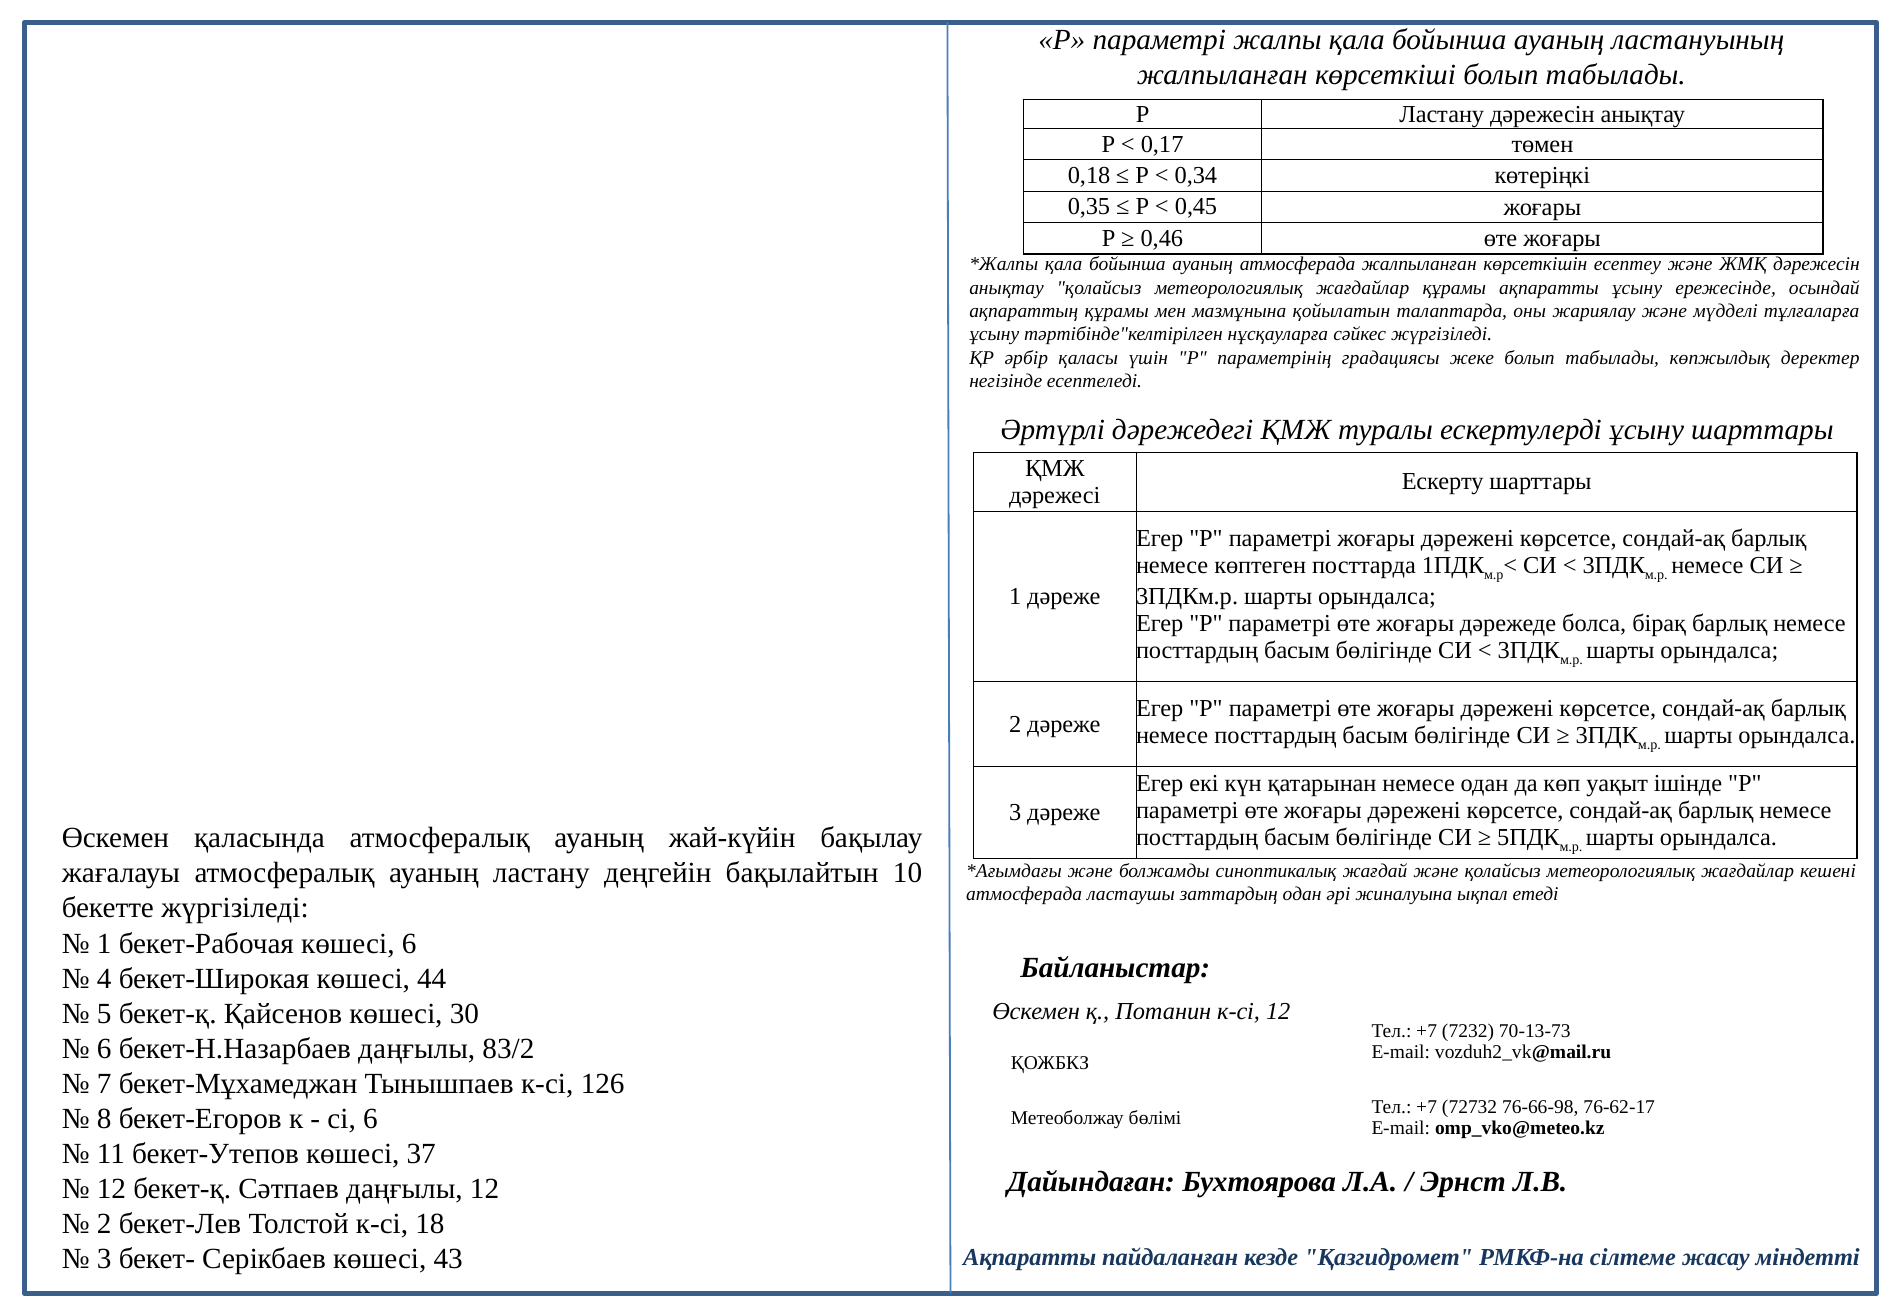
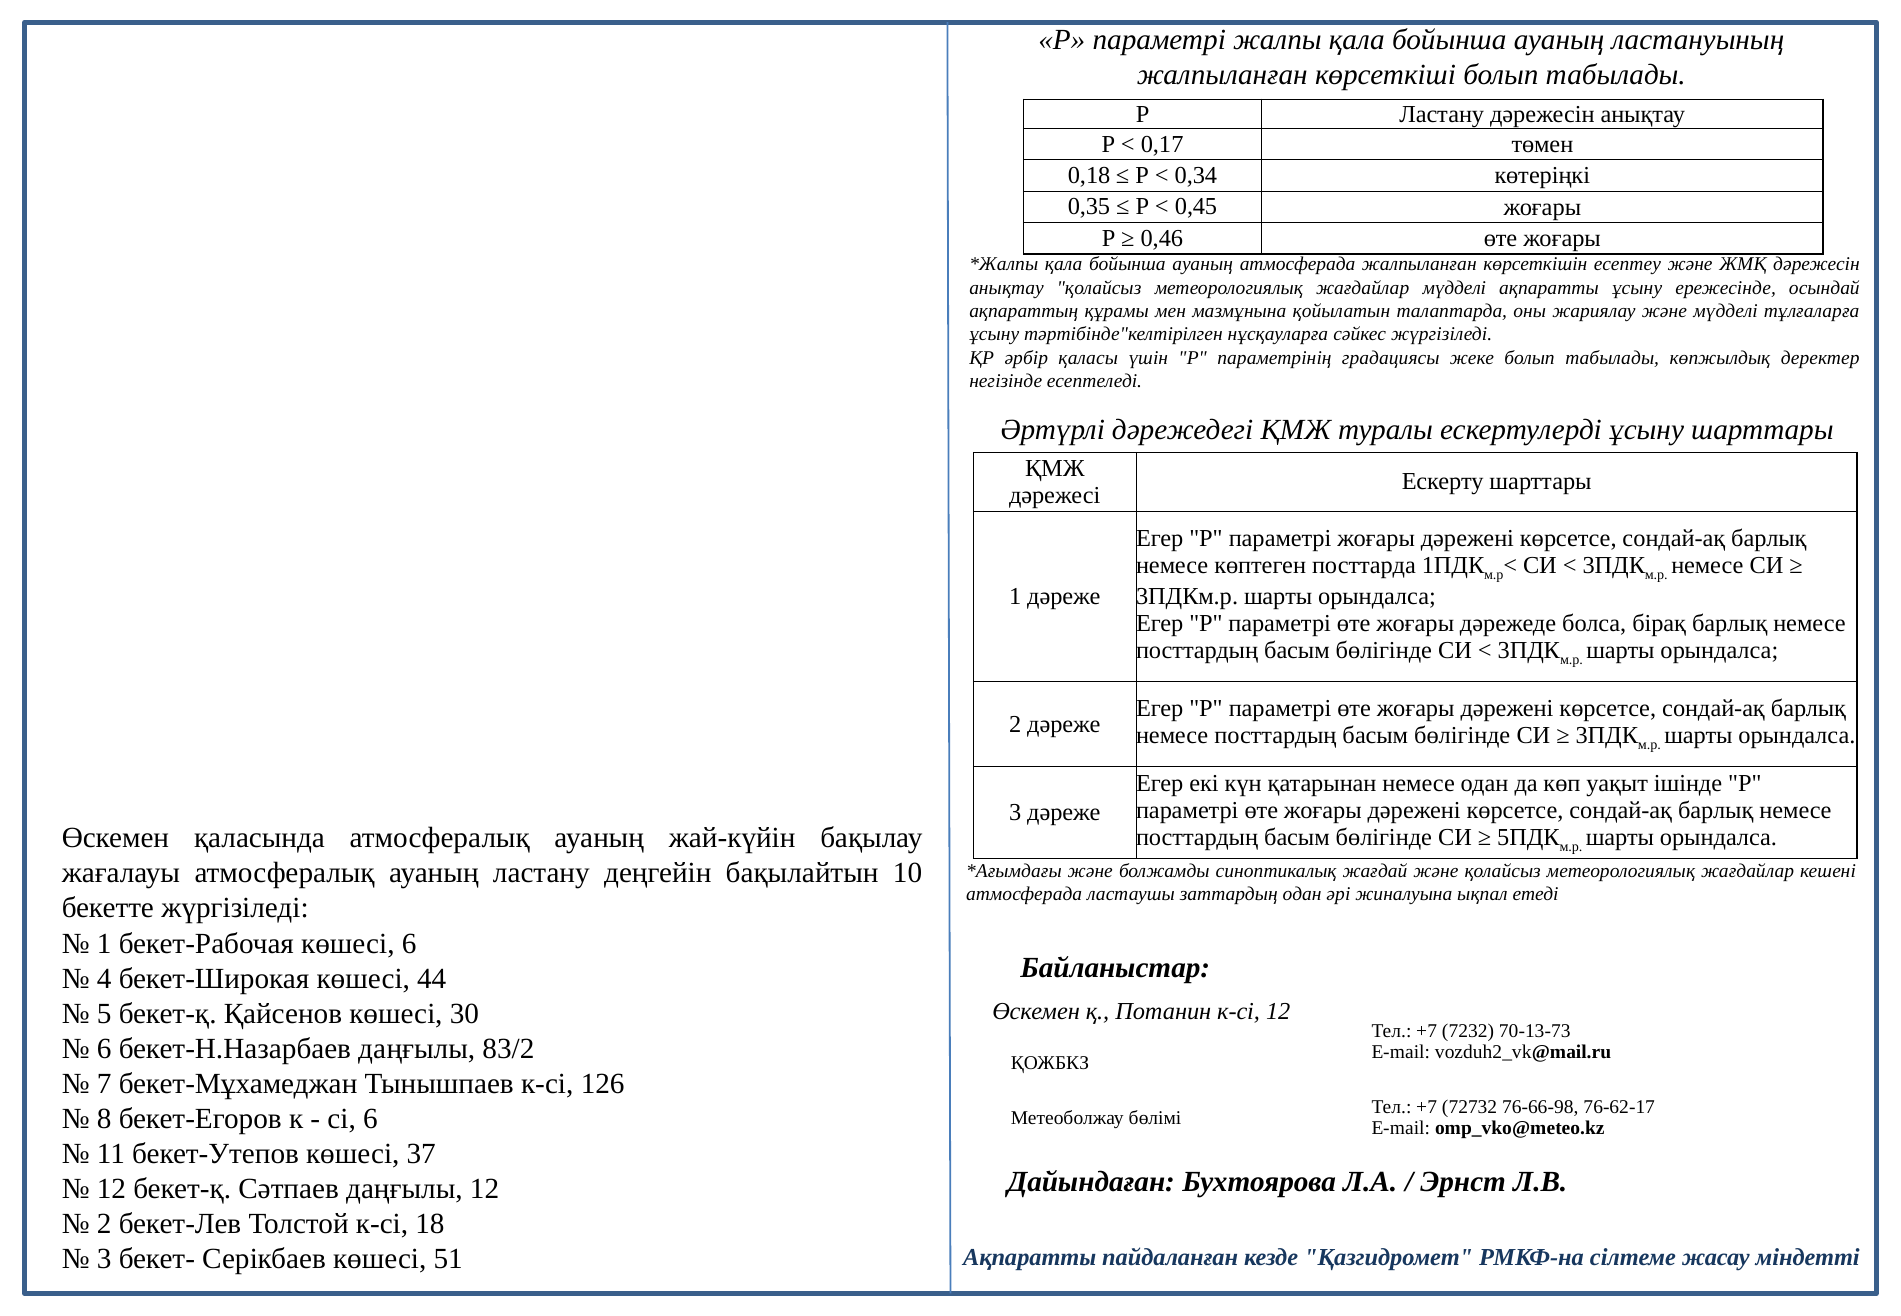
жағдайлар құрамы: құрамы -> мүдделі (1454, 288)
43: 43 -> 51 (448, 1259)
